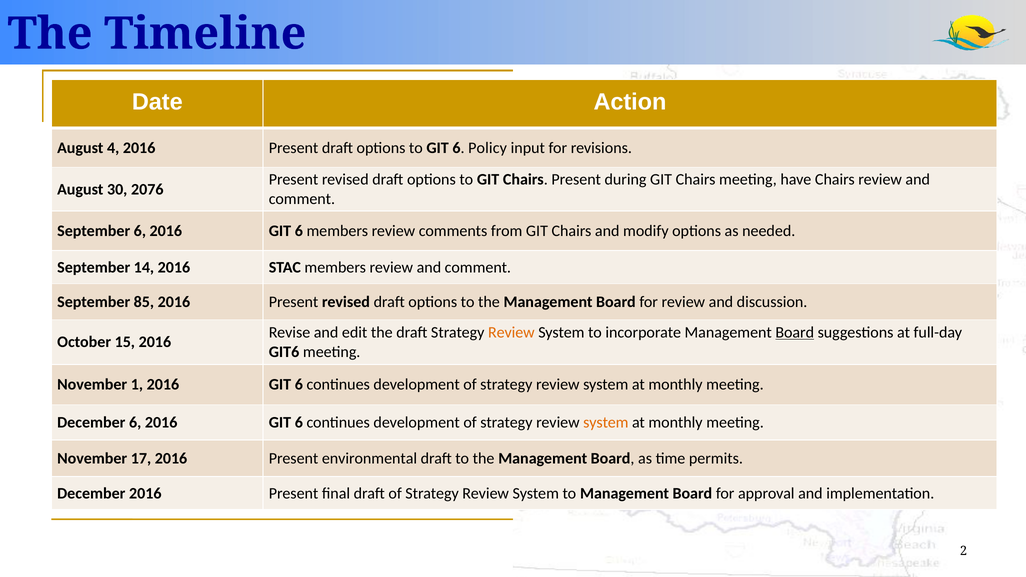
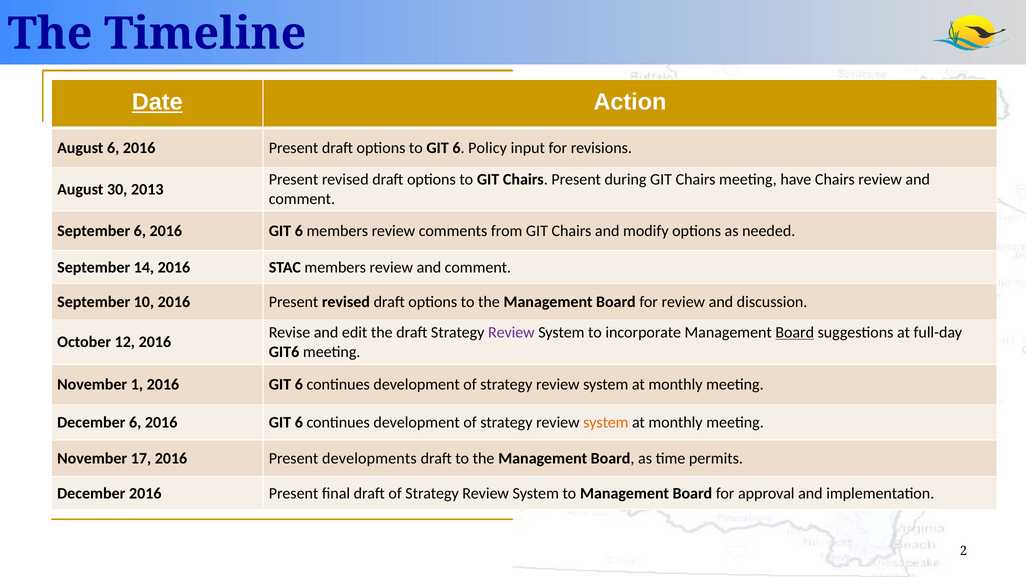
Date underline: none -> present (157, 102)
August 4: 4 -> 6 (113, 148)
2076: 2076 -> 2013 (147, 189)
85: 85 -> 10 (144, 302)
Review colour: orange -> purple (511, 332)
15: 15 -> 12 (125, 342)
environmental: environmental -> developments (369, 458)
